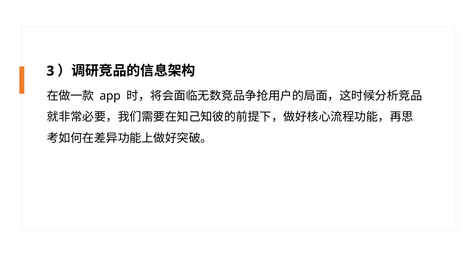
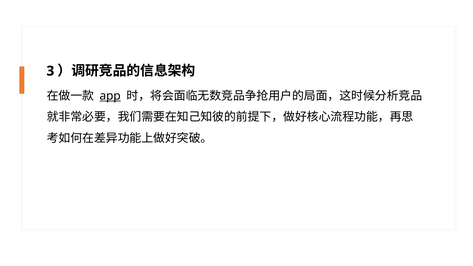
app underline: none -> present (110, 96)
